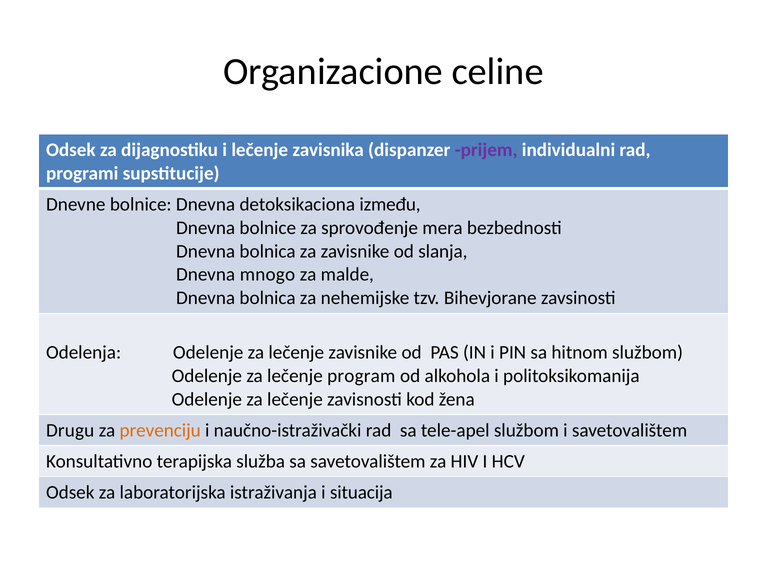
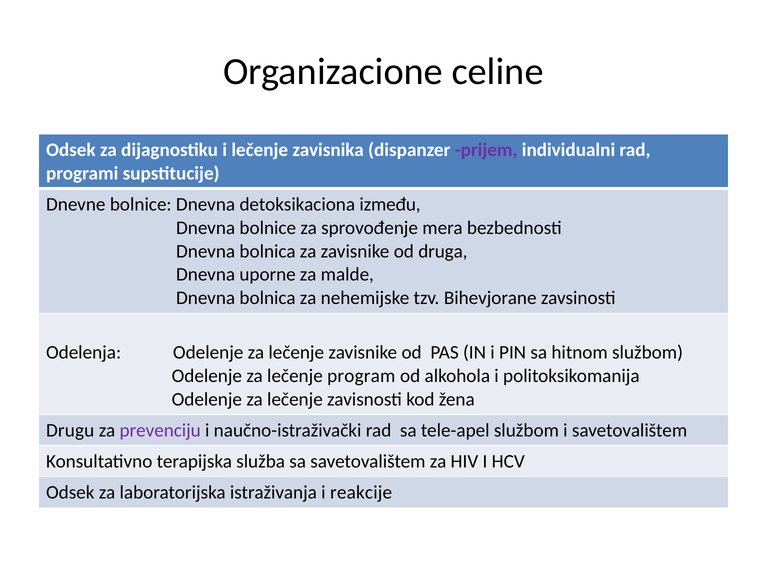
slanja: slanja -> druga (443, 251)
mnogo: mnogo -> uporne (268, 275)
prevenciju colour: orange -> purple (160, 431)
situacija: situacija -> reakcije (361, 493)
